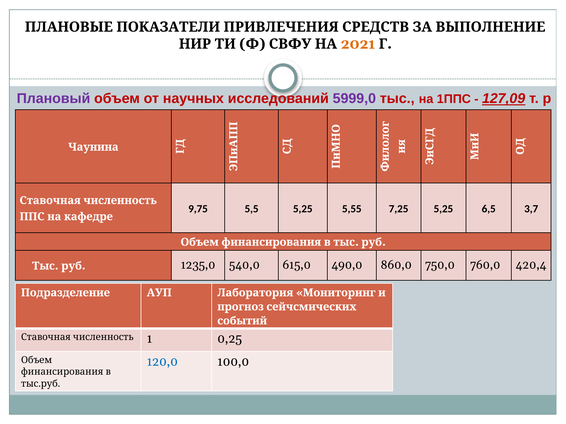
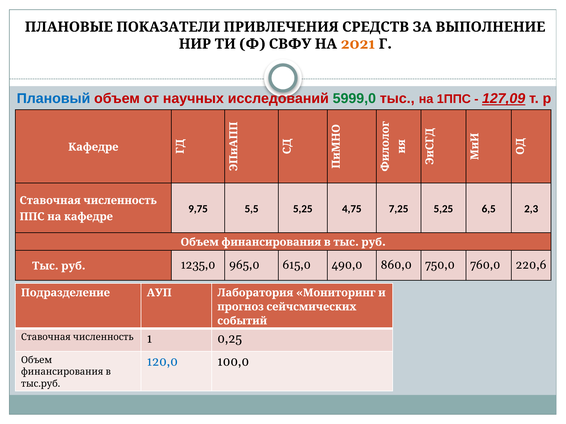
Плановый colour: purple -> blue (53, 99)
5999,0 colour: purple -> green (354, 99)
Чаунина: Чаунина -> Кафедре (93, 147)
5,55: 5,55 -> 4,75 (352, 209)
3,7: 3,7 -> 2,3 (531, 209)
540,0: 540,0 -> 965,0 (244, 265)
420,4: 420,4 -> 220,6 (531, 265)
